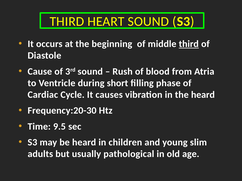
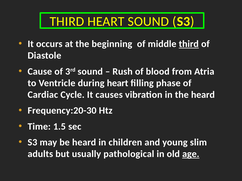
during short: short -> heart (118, 83)
9.5: 9.5 -> 1.5 (59, 127)
age underline: none -> present (191, 154)
